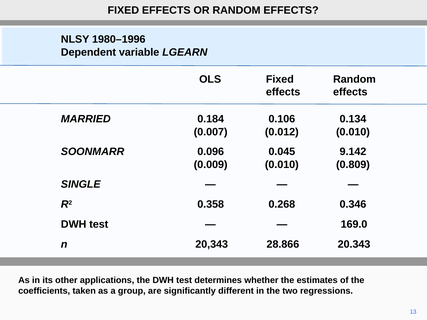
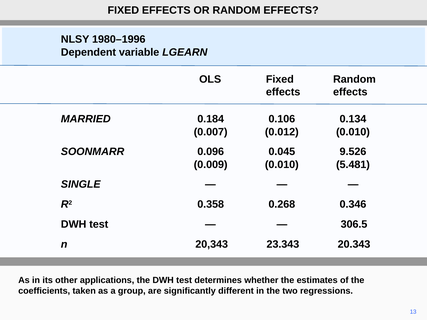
9.142: 9.142 -> 9.526 (353, 152)
0.809: 0.809 -> 5.481 (353, 165)
169.0: 169.0 -> 306.5 (354, 224)
28.866: 28.866 -> 23.343 (283, 244)
